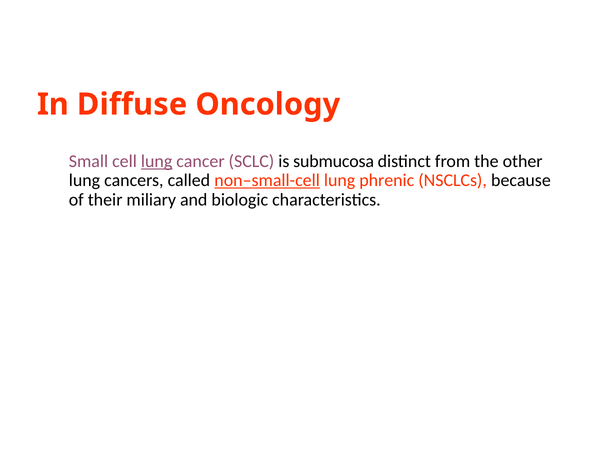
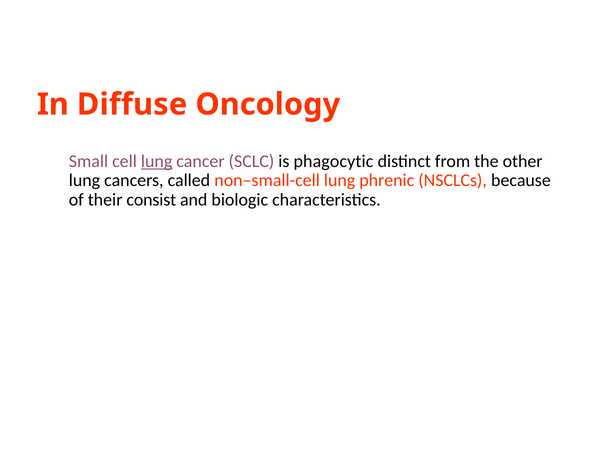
submucosa: submucosa -> phagocytic (333, 161)
non–small-cell underline: present -> none (267, 181)
miliary: miliary -> consist (151, 200)
